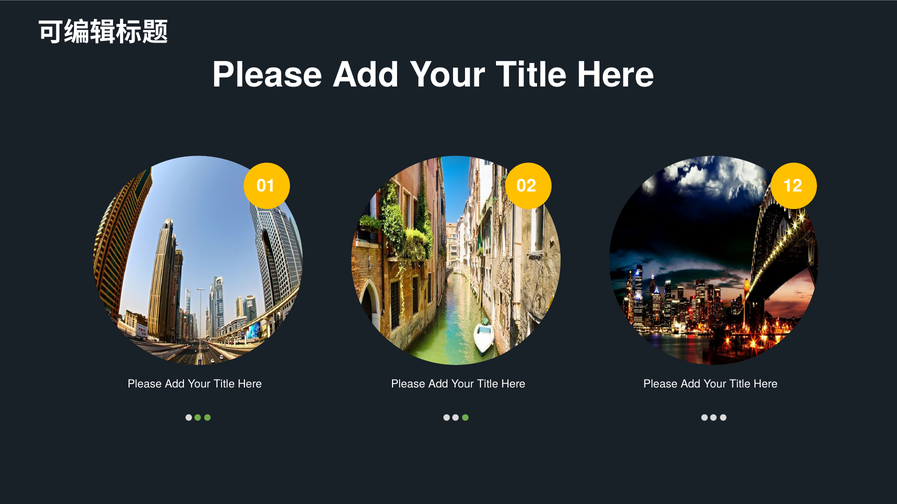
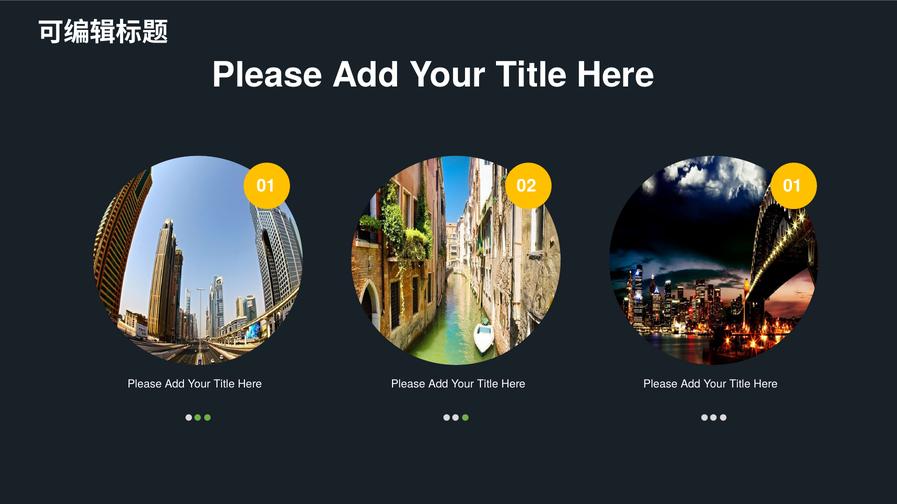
02 12: 12 -> 01 (793, 186)
